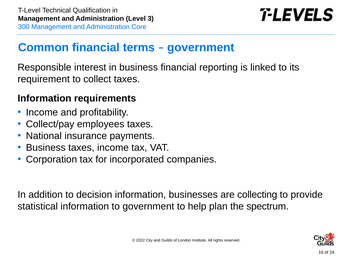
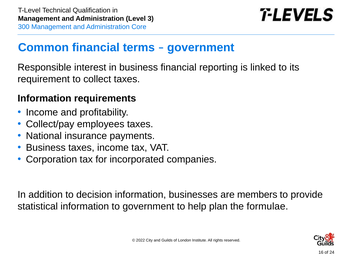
collecting: collecting -> members (257, 195)
spectrum: spectrum -> formulae (267, 206)
